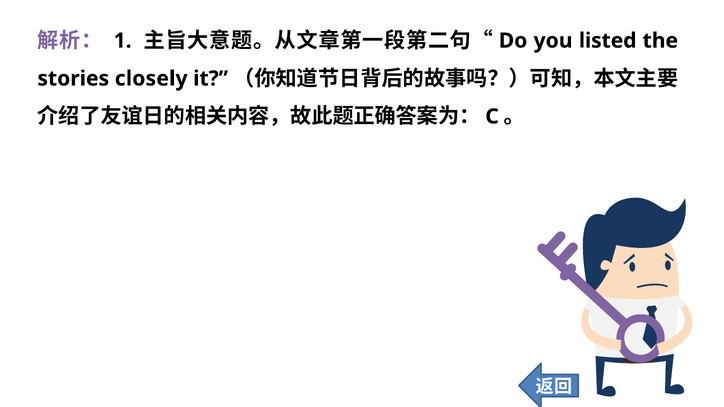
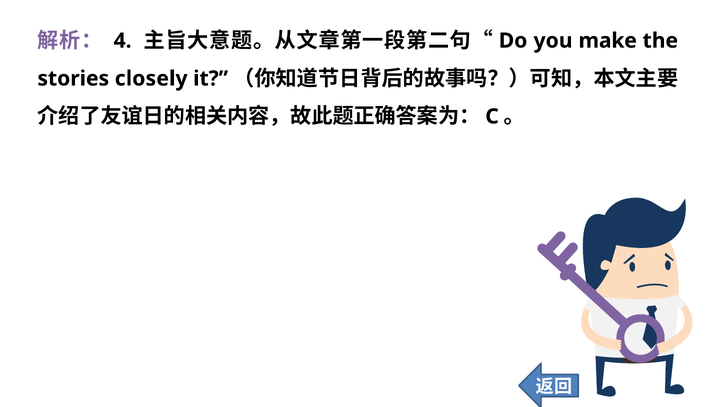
1: 1 -> 4 (123, 41)
listed: listed -> make (608, 41)
